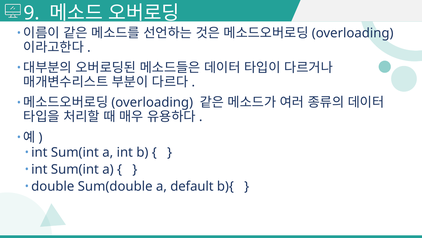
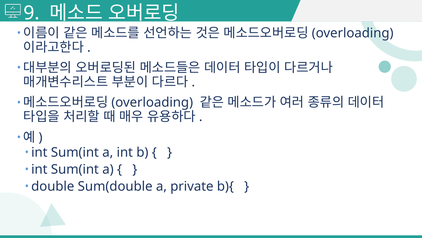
default: default -> private (192, 186)
